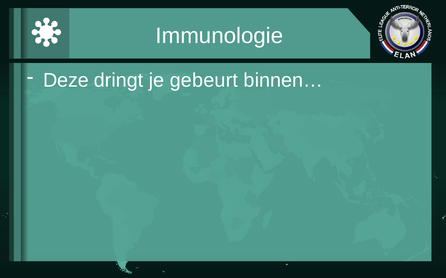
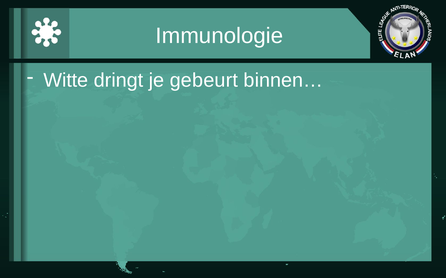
Deze: Deze -> Witte (66, 81)
